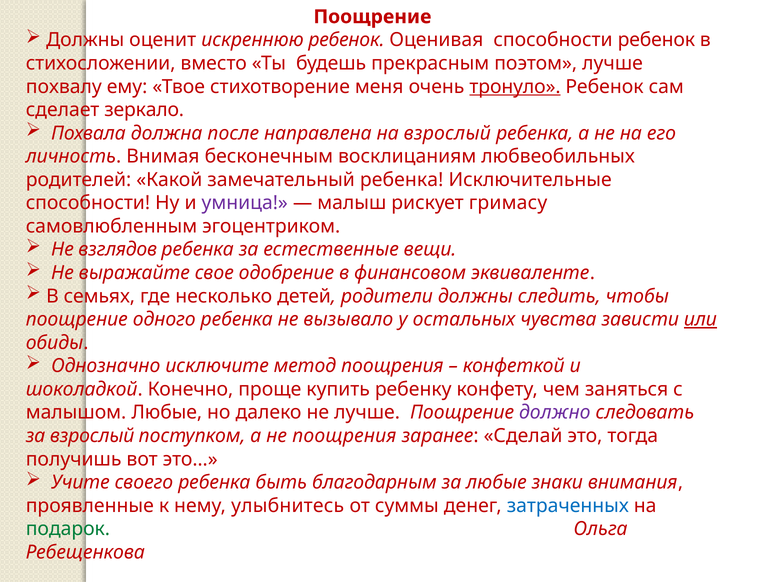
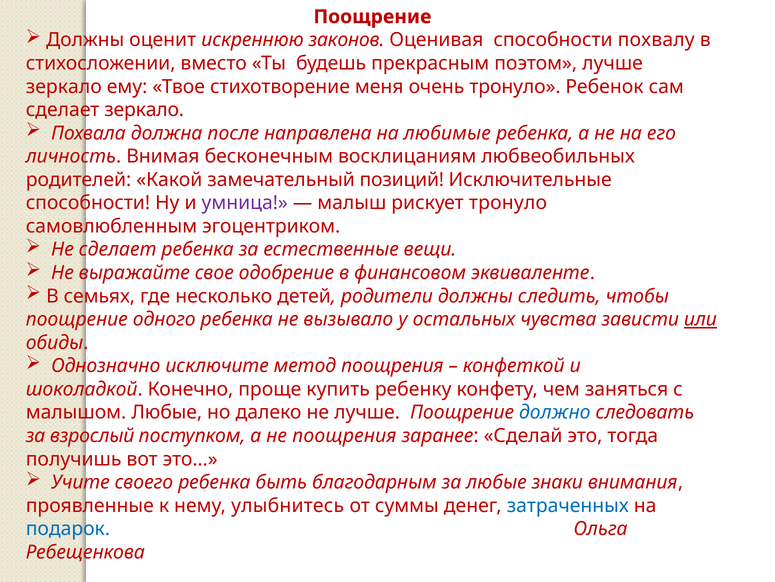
искреннюю ребенок: ребенок -> законов (346, 40)
способности ребенок: ребенок -> похвалу (656, 40)
похвалу: похвалу -> зеркало (64, 87)
тронуло underline: present -> none (515, 87)
на взрослый: взрослый -> любимые (447, 133)
замечательный ребенка: ребенка -> позиций (402, 180)
рискует гримасу: гримасу -> тронуло (508, 203)
Не взглядов: взглядов -> сделает (118, 249)
должно colour: purple -> blue (555, 412)
подарок colour: green -> blue (68, 528)
